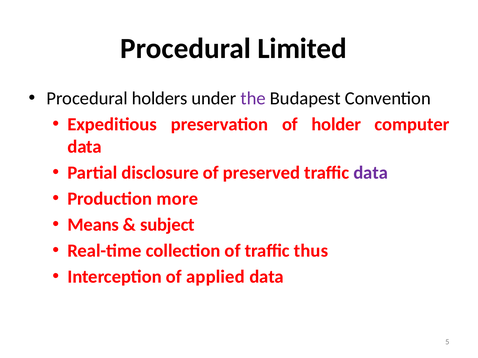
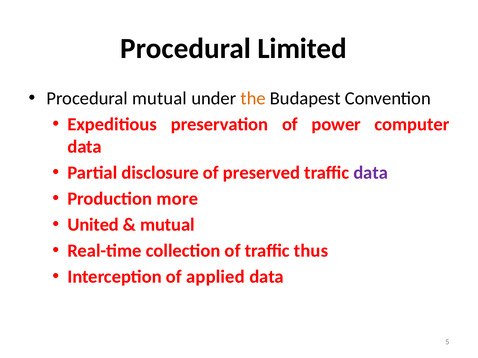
Procedural holders: holders -> mutual (160, 98)
the colour: purple -> orange (253, 98)
holder: holder -> power (336, 124)
Means: Means -> United (93, 225)
subject: subject -> mutual (167, 225)
